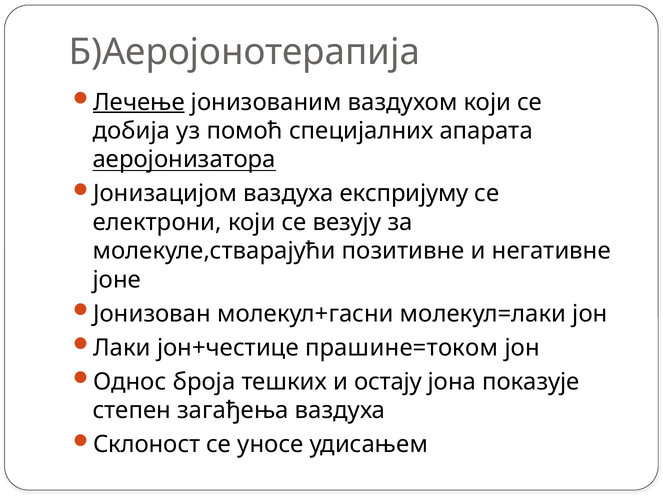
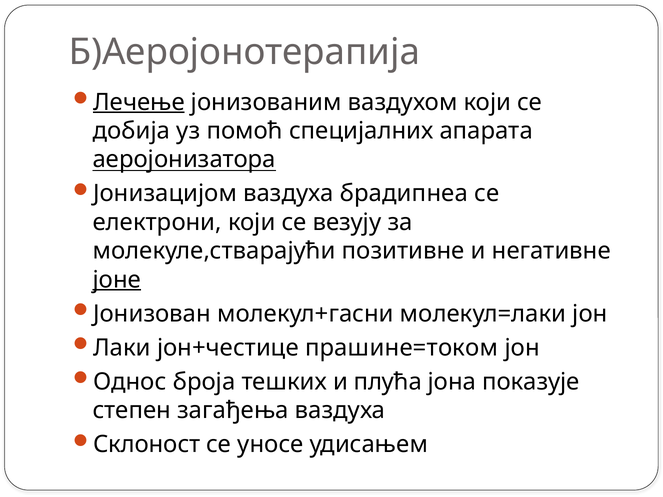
експријуму: експријуму -> брадипнеа (404, 194)
јоне underline: none -> present (117, 280)
остају: остају -> плућа (388, 382)
